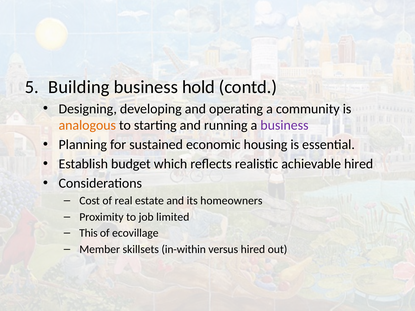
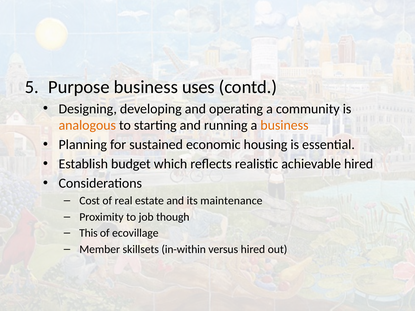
Building: Building -> Purpose (79, 87)
hold: hold -> uses (198, 87)
business colour: purple -> orange (284, 125)
homeowners: homeowners -> maintenance (231, 201)
limited: limited -> though (173, 217)
